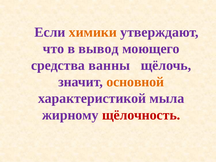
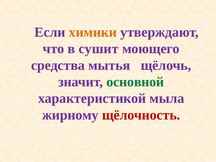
вывод: вывод -> сушит (99, 49)
ванны: ванны -> мытья (109, 65)
основной colour: orange -> green (135, 82)
